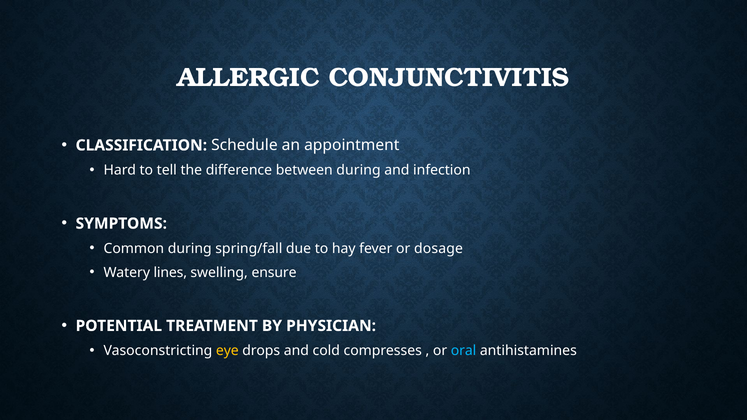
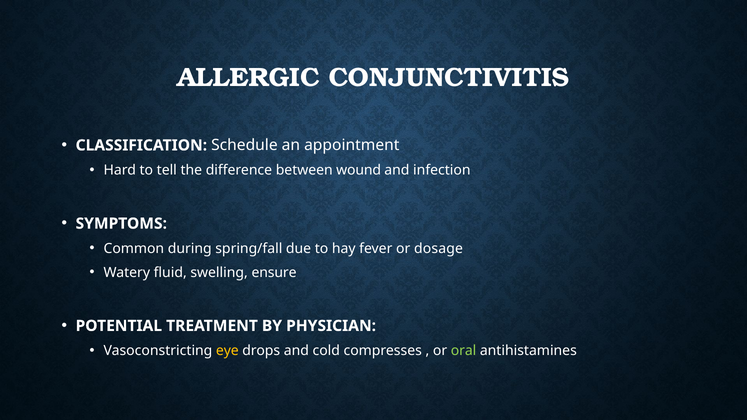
between during: during -> wound (359, 170)
lines: lines -> fluid (170, 273)
oral colour: light blue -> light green (464, 351)
